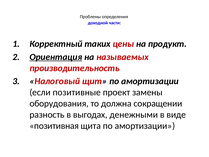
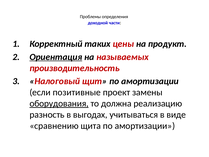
оборудования underline: none -> present (59, 103)
сокращении: сокращении -> реализацию (158, 103)
денежными: денежными -> учитываться (134, 115)
позитивная: позитивная -> сравнению (54, 126)
